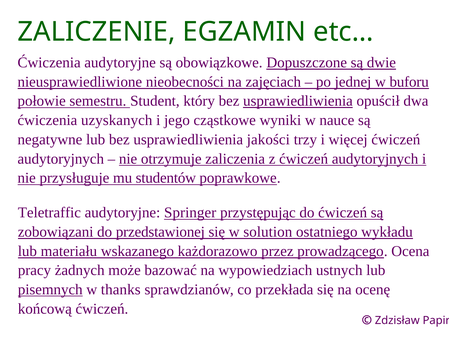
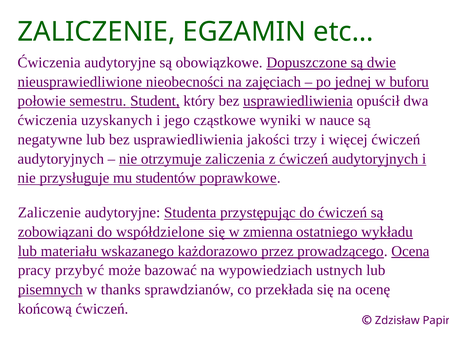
Student underline: none -> present (155, 101)
Teletraffic: Teletraffic -> Zaliczenie (49, 213)
Springer: Springer -> Studenta (190, 213)
przedstawionej: przedstawionej -> współdzielone (160, 232)
solution: solution -> zmienna (268, 232)
Ocena underline: none -> present (410, 251)
żadnych: żadnych -> przybyć (80, 270)
